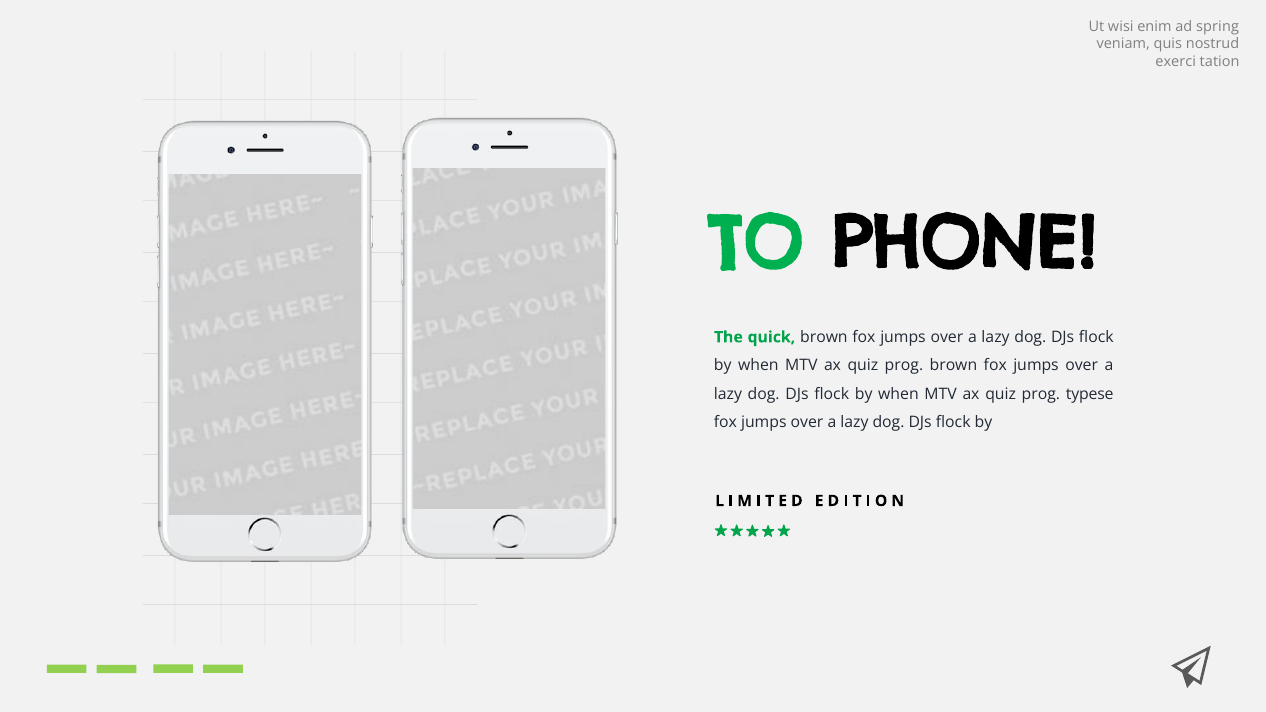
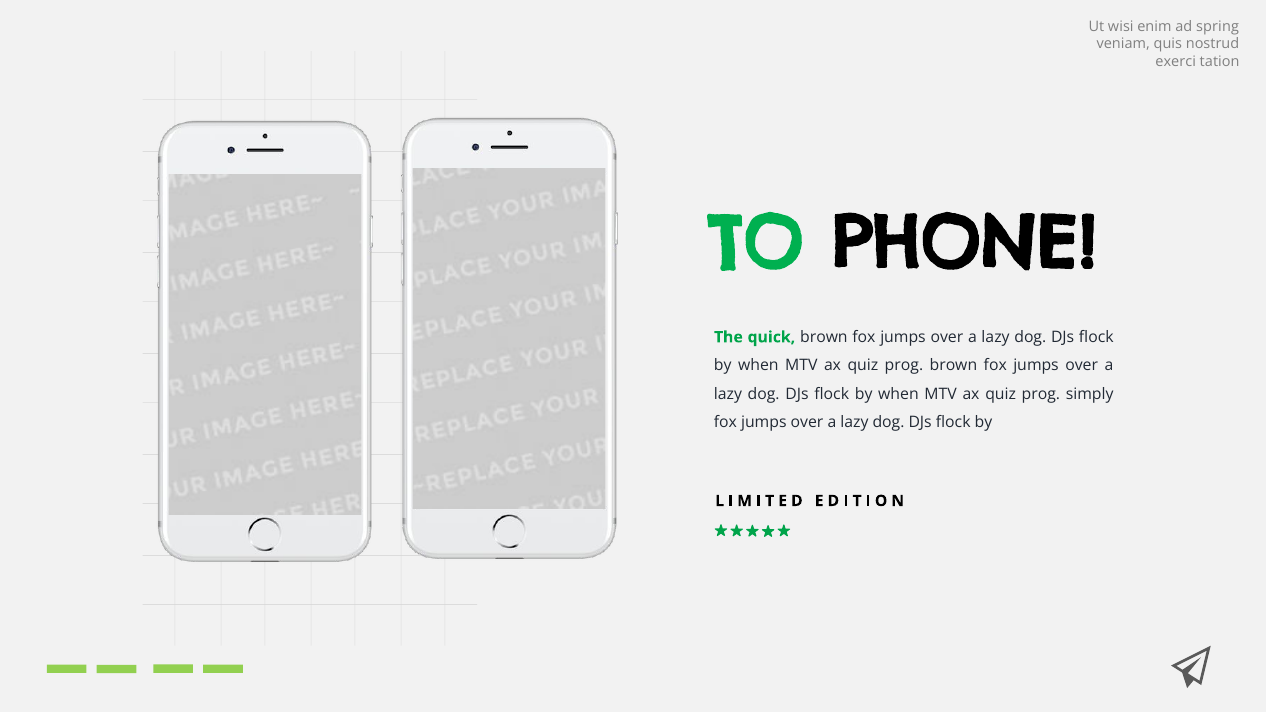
typese: typese -> simply (1090, 394)
